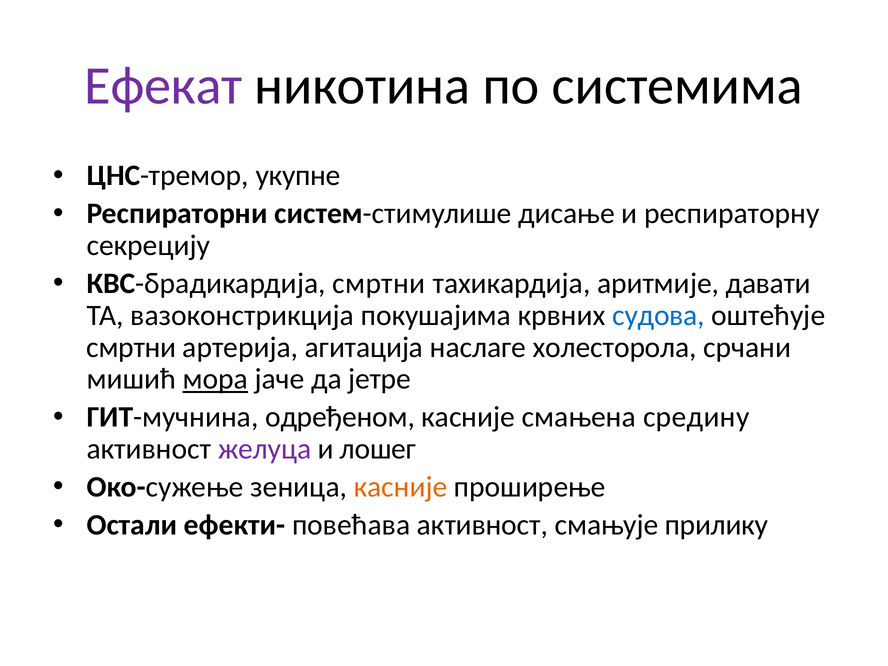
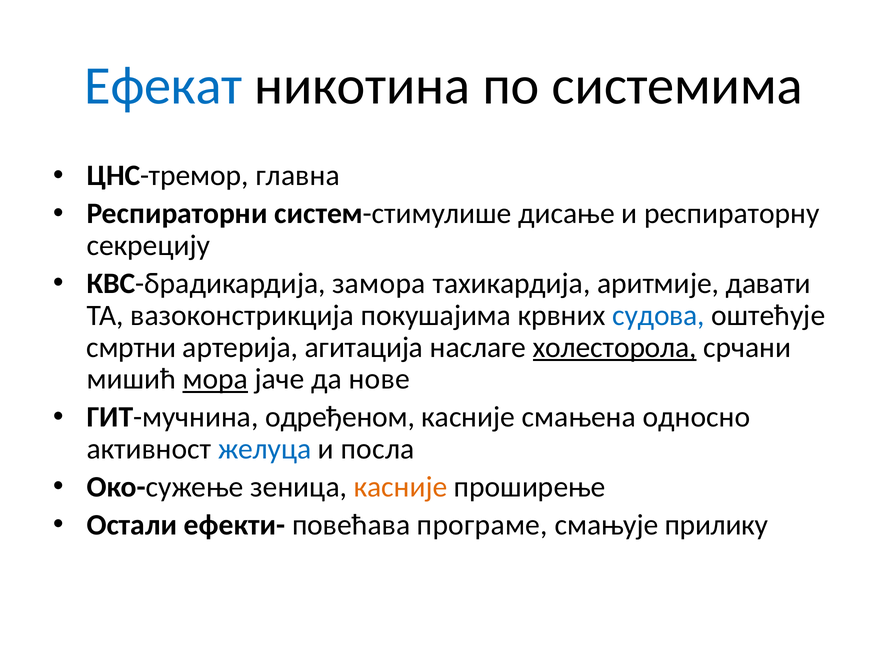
Ефекат colour: purple -> blue (163, 86)
укупне: укупне -> главна (298, 176)
КВС-брадикардија смртни: смртни -> замора (379, 283)
холесторола underline: none -> present (615, 347)
јетре: јетре -> нове (379, 379)
средину: средину -> односно (696, 417)
желуца colour: purple -> blue (265, 449)
лошег: лошег -> посла (378, 449)
повећава активност: активност -> програме (482, 525)
